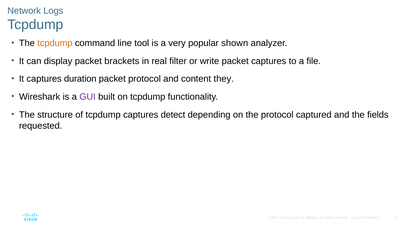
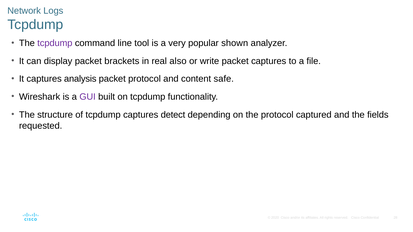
tcpdump colour: orange -> purple (55, 43)
filter: filter -> also (178, 61)
duration: duration -> analysis (80, 79)
they: they -> safe (224, 79)
